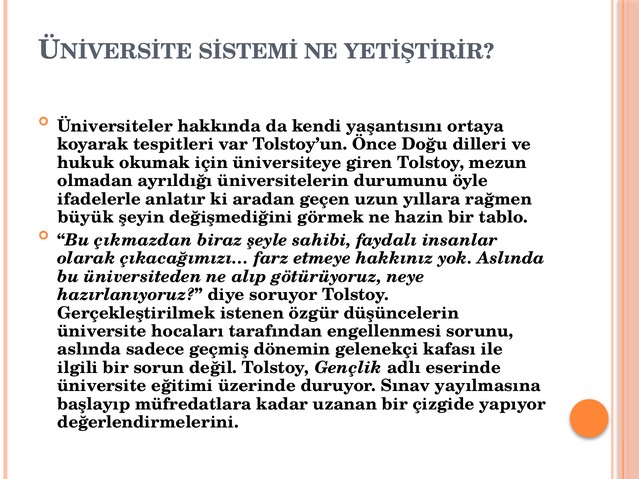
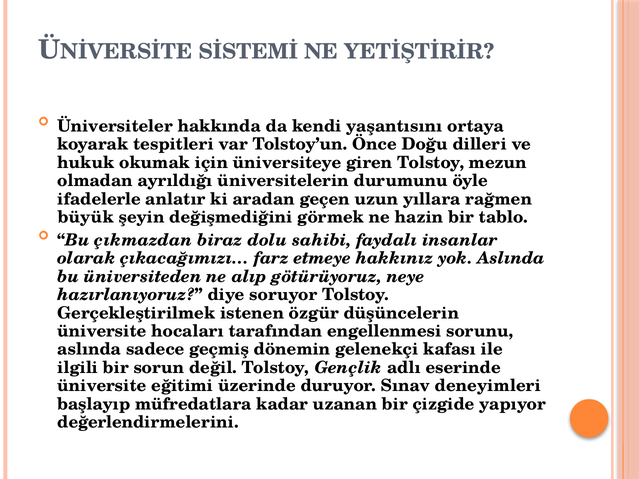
şeyle: şeyle -> dolu (267, 240)
yayılmasına: yayılmasına -> deneyimleri (488, 386)
